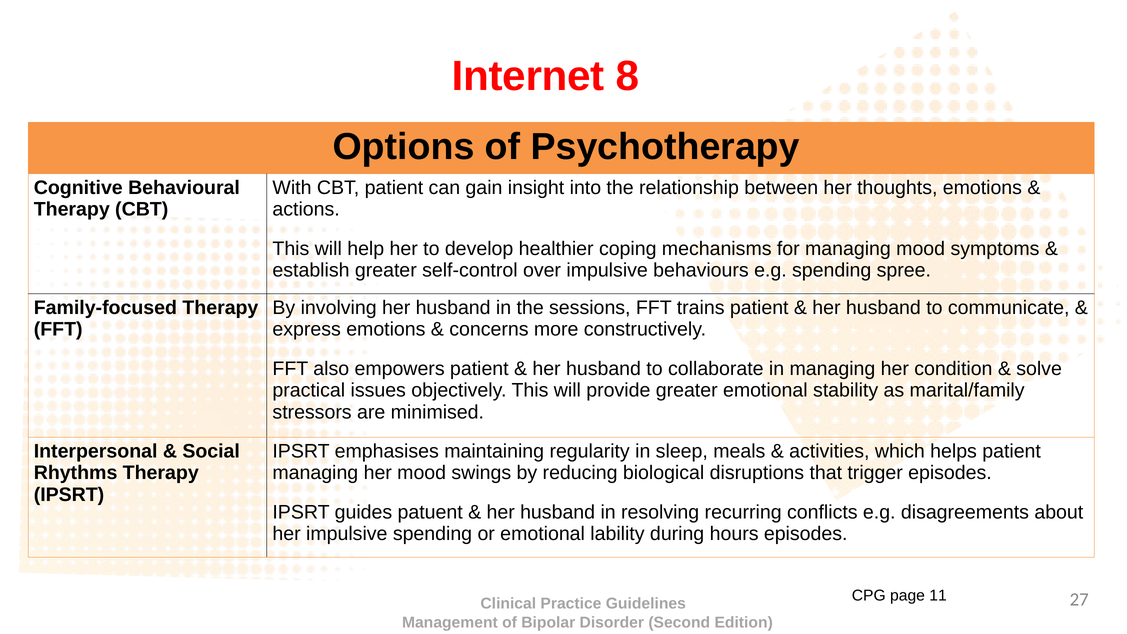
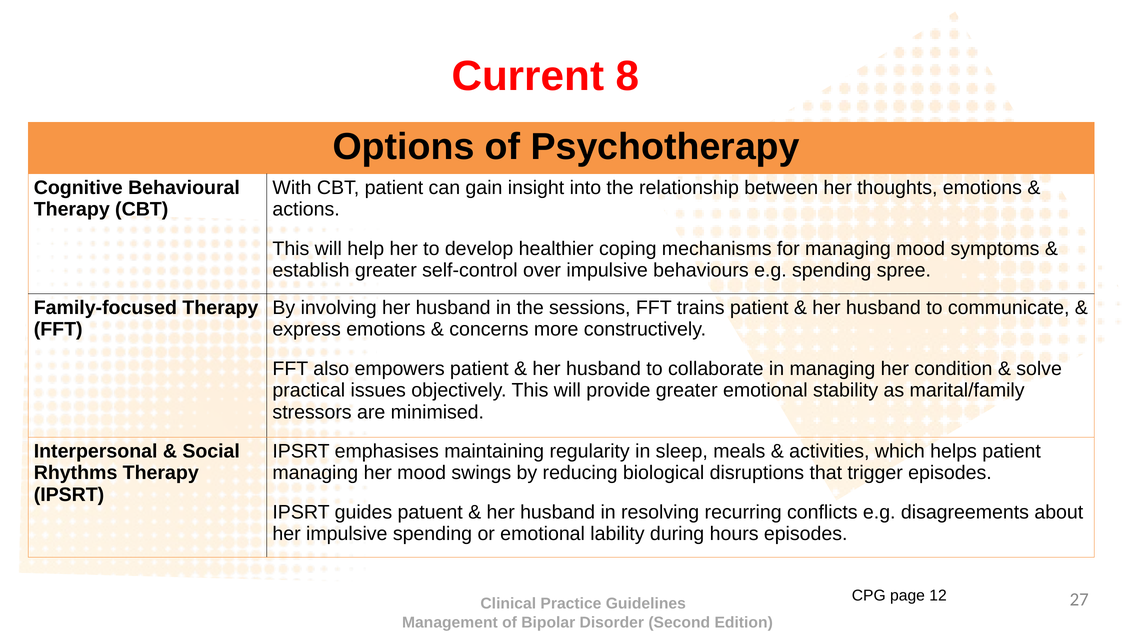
Internet: Internet -> Current (528, 76)
11: 11 -> 12 (938, 596)
